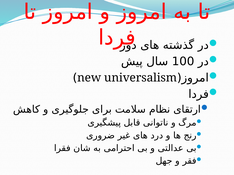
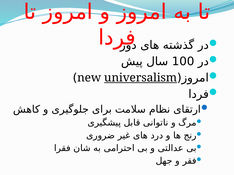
universalism underline: none -> present (141, 78)
